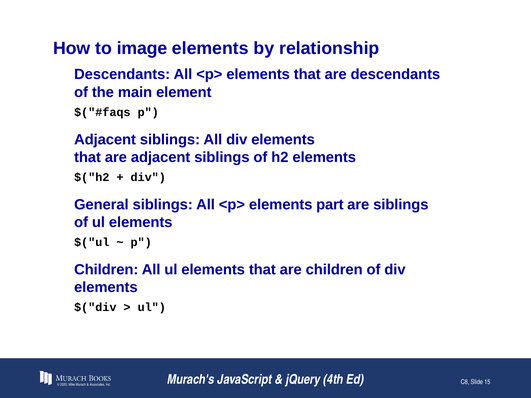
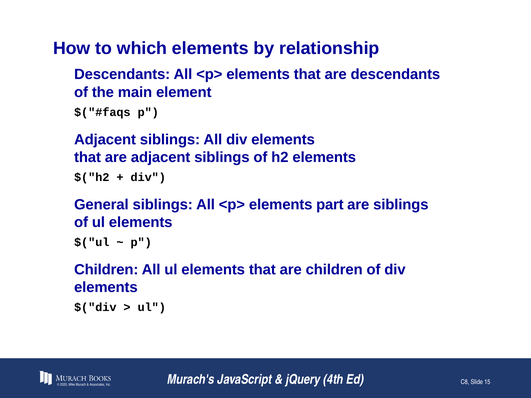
image: image -> which (142, 48)
